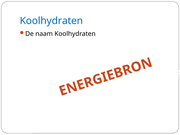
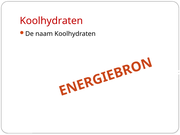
Koolhydraten colour: blue -> red (51, 21)
